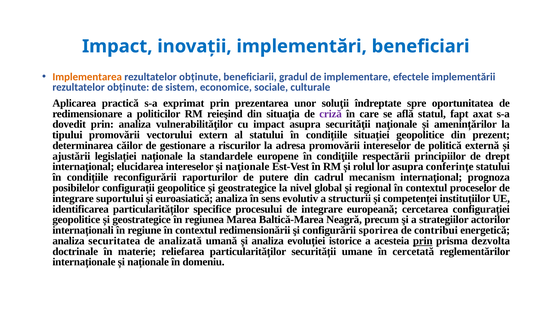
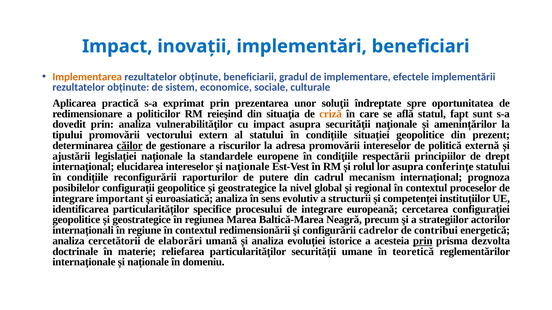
criză colour: purple -> orange (331, 114)
axat: axat -> sunt (483, 114)
căilor underline: none -> present (130, 146)
suportului: suportului -> important (120, 199)
sporirea: sporirea -> cadrelor (378, 231)
securitatea: securitatea -> cercetătorii (114, 241)
analizată: analizată -> elaborări (180, 241)
cercetată: cercetată -> teoretică (413, 252)
